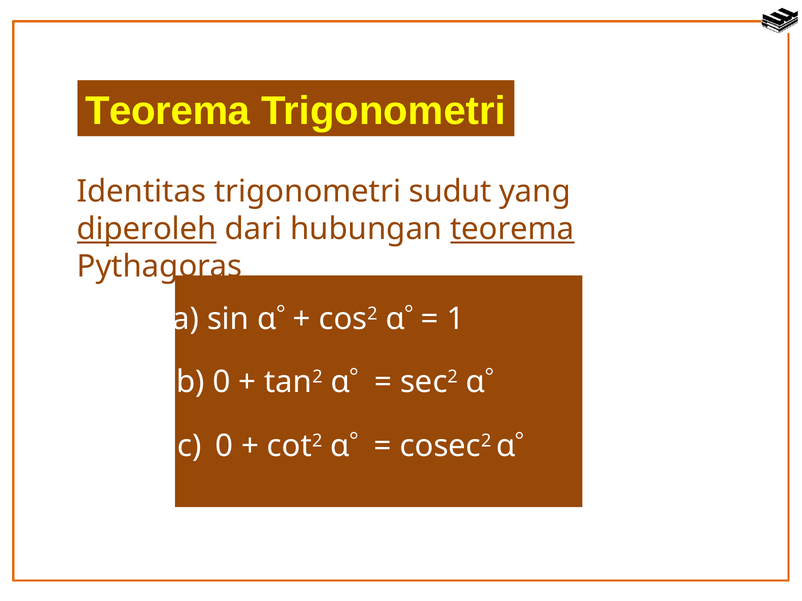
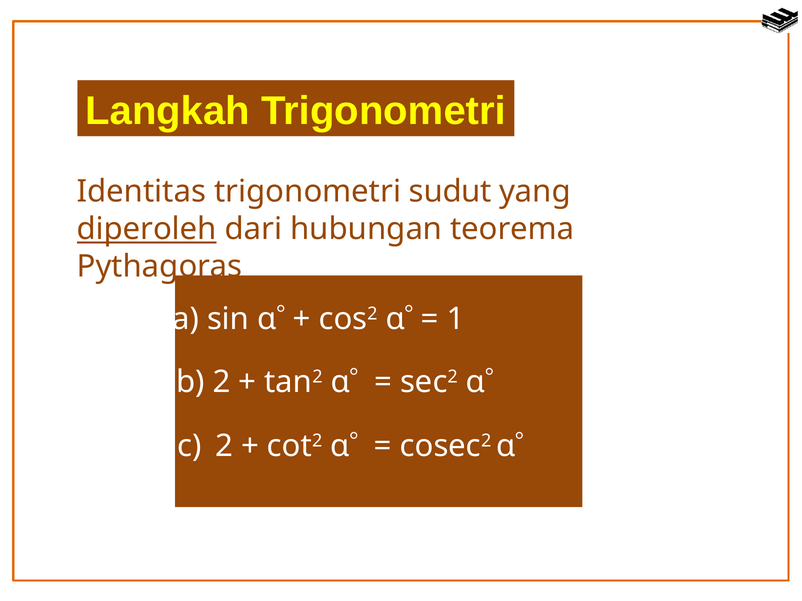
Teorema: Teorema -> Langkah (168, 111)
teorema underline: present -> none (512, 229)
b 0: 0 -> 2 (221, 382)
c 0: 0 -> 2 (224, 446)
